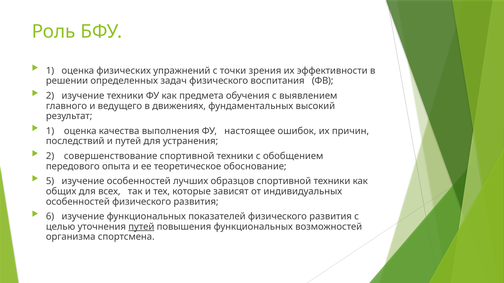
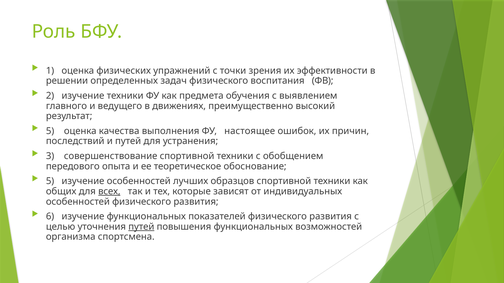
фундаментальных: фундаментальных -> преимущественно (251, 106)
1: 1 -> 5 (50, 131)
2: 2 -> 3 (50, 156)
всех underline: none -> present (109, 192)
